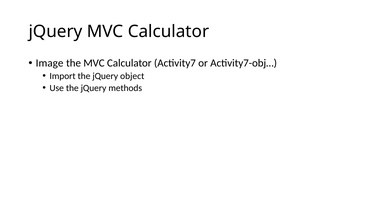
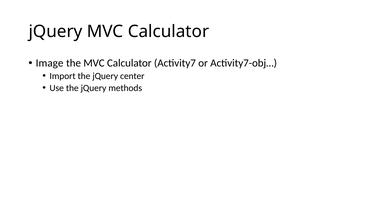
object: object -> center (132, 76)
